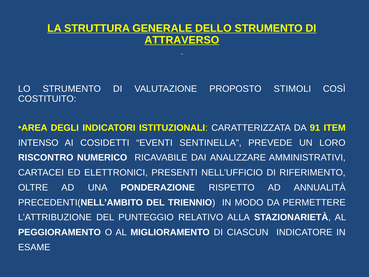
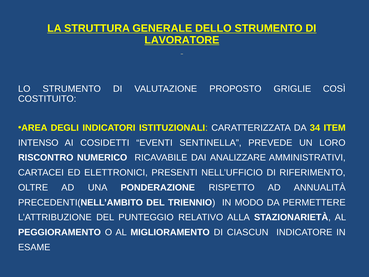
ATTRAVERSO: ATTRAVERSO -> LAVORATORE (182, 40)
STIMOLI: STIMOLI -> GRIGLIE (292, 89)
91: 91 -> 34 (315, 128)
